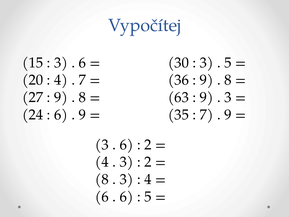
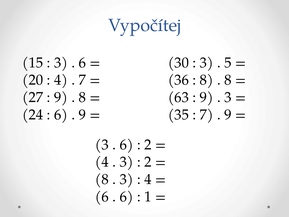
9: 9 -> 8 (207, 80)
5: 5 -> 1 (148, 197)
